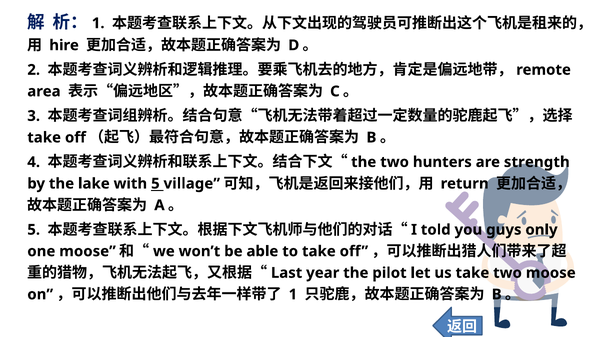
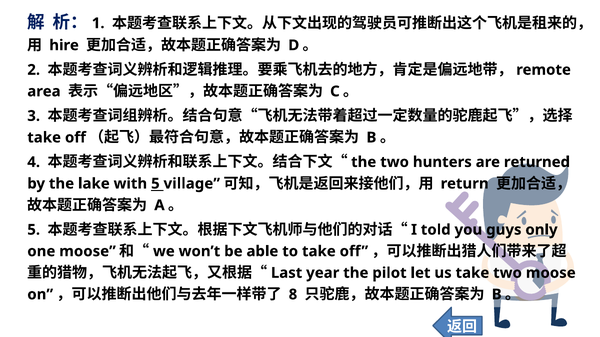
strength: strength -> returned (537, 162)
1: 1 -> 8 (293, 295)
